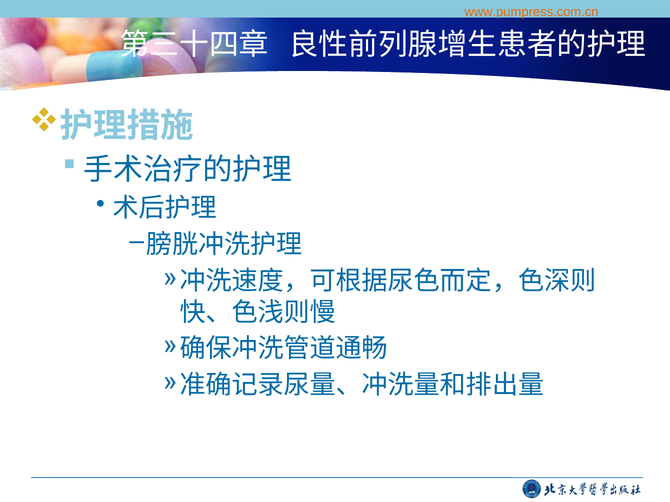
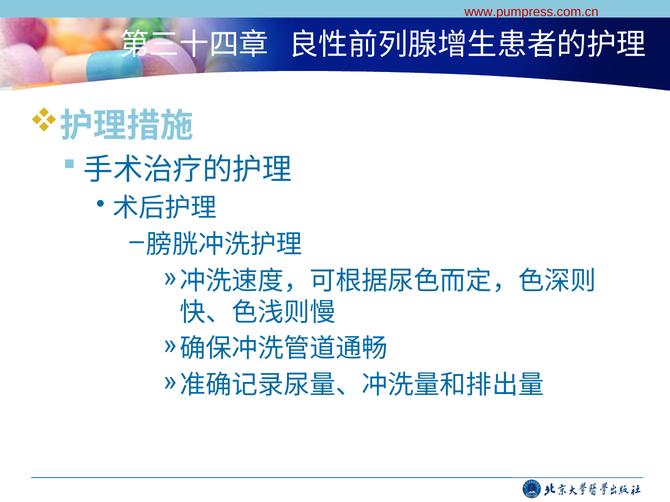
www.pumpress.com.cn colour: orange -> red (531, 12)
